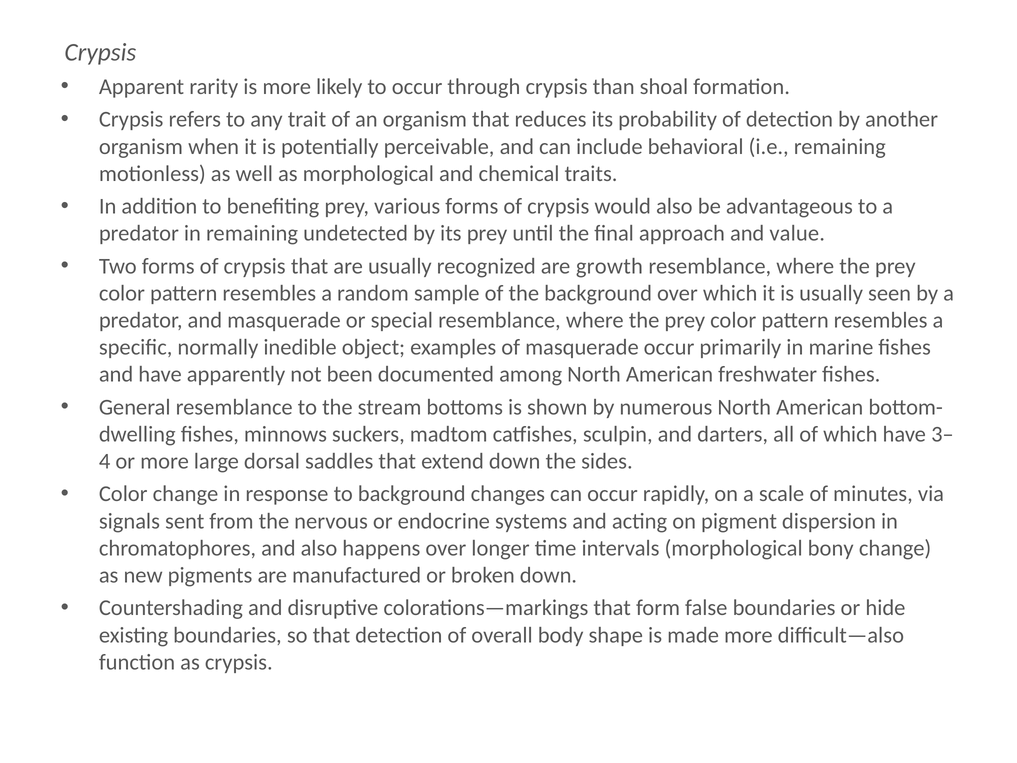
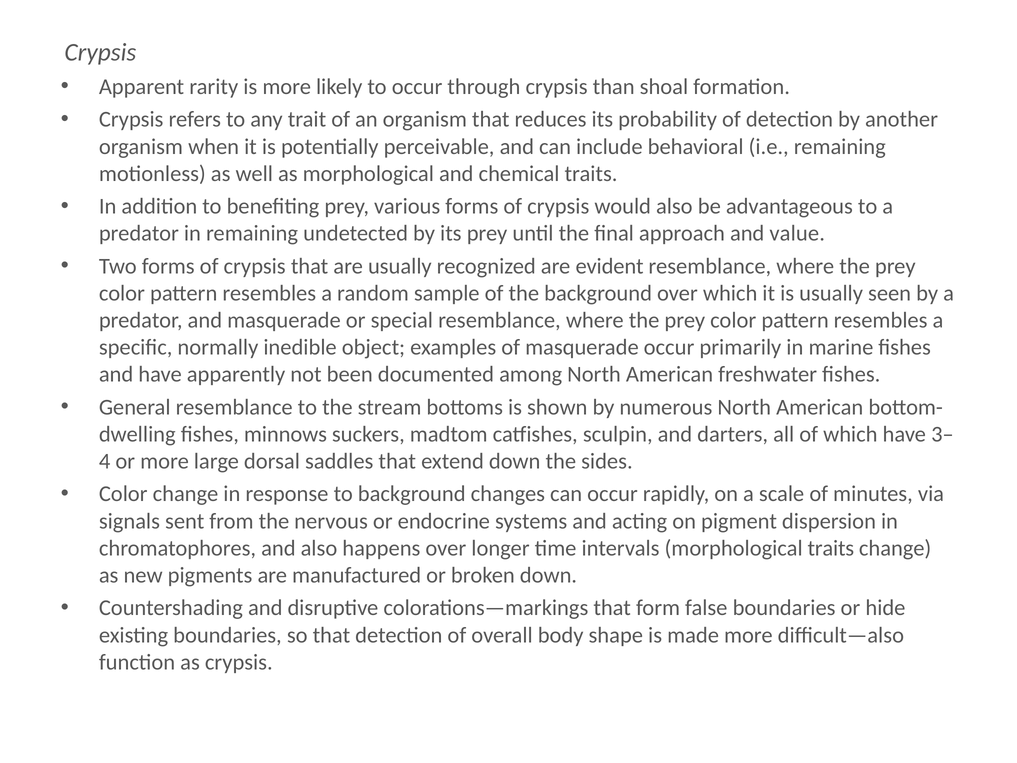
growth: growth -> evident (610, 266)
morphological bony: bony -> traits (831, 548)
